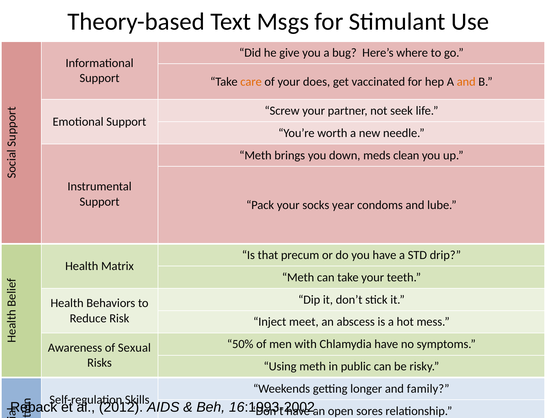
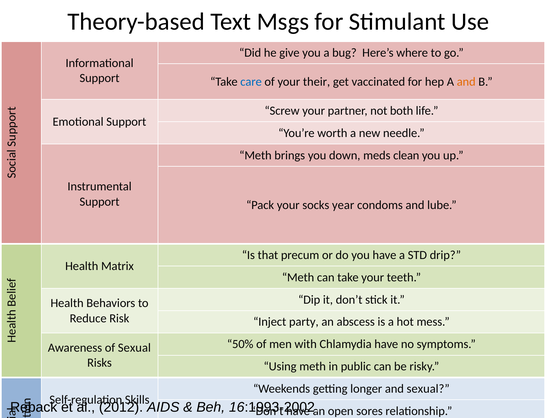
care colour: orange -> blue (251, 82)
does: does -> their (317, 82)
seek: seek -> both (402, 111)
Inject meet: meet -> party (304, 322)
and family: family -> sexual (428, 388)
